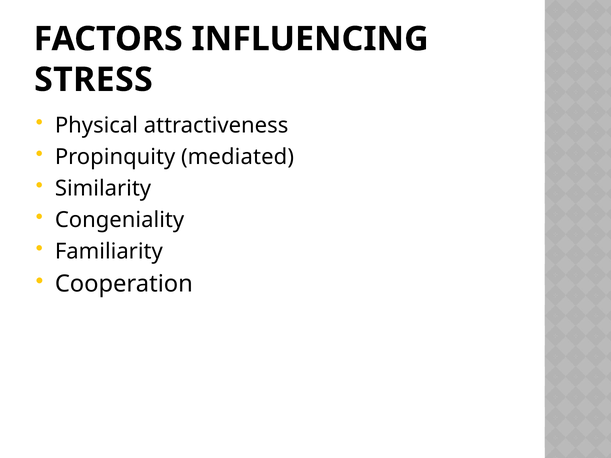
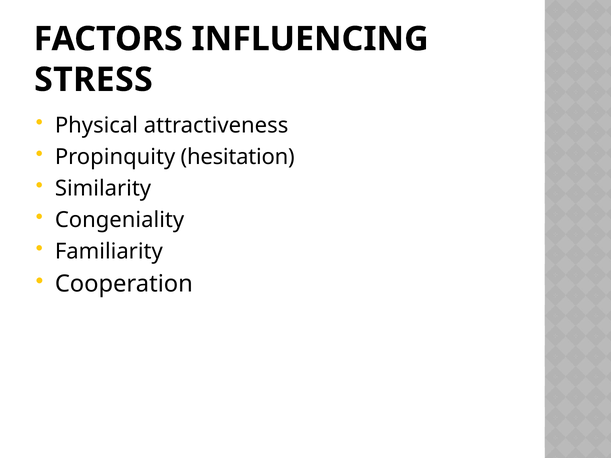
mediated: mediated -> hesitation (238, 157)
